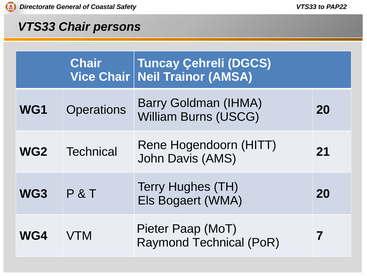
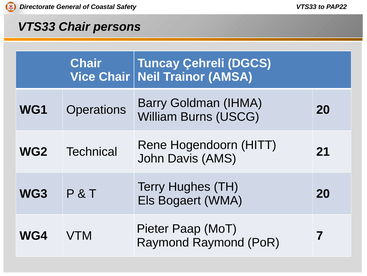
Raymond Technical: Technical -> Raymond (218, 242)
